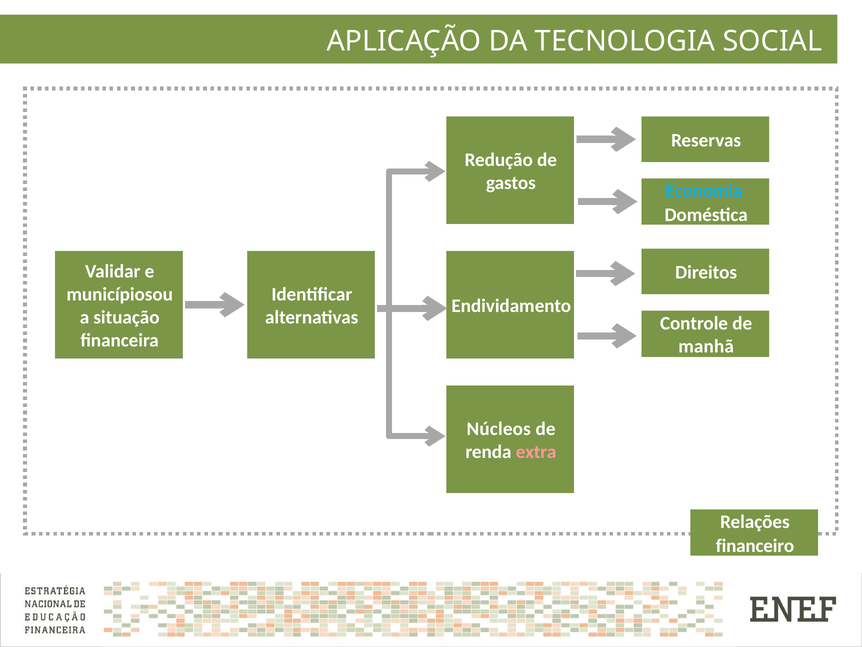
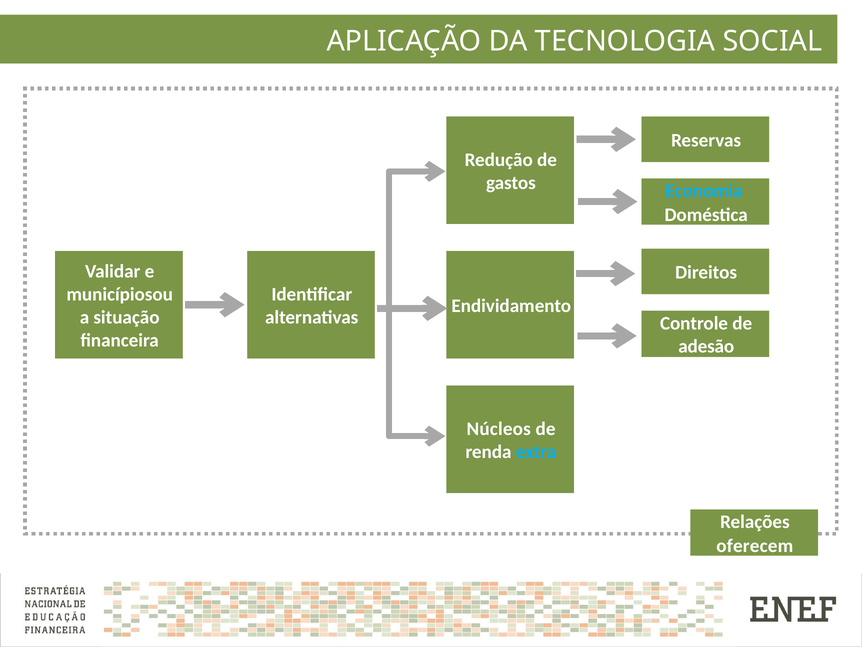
manhã: manhã -> adesão (706, 346)
extra colour: pink -> light blue (536, 452)
financeiro: financeiro -> oferecem (755, 546)
